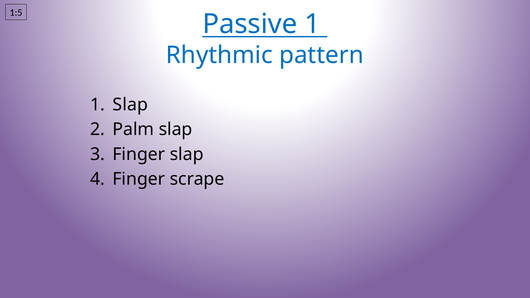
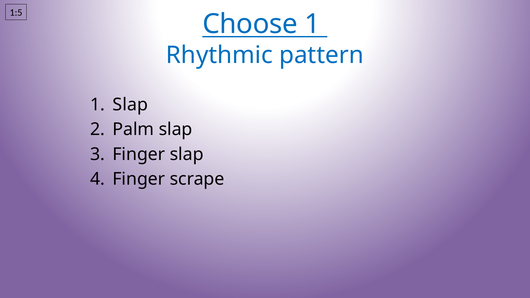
Passive: Passive -> Choose (250, 24)
